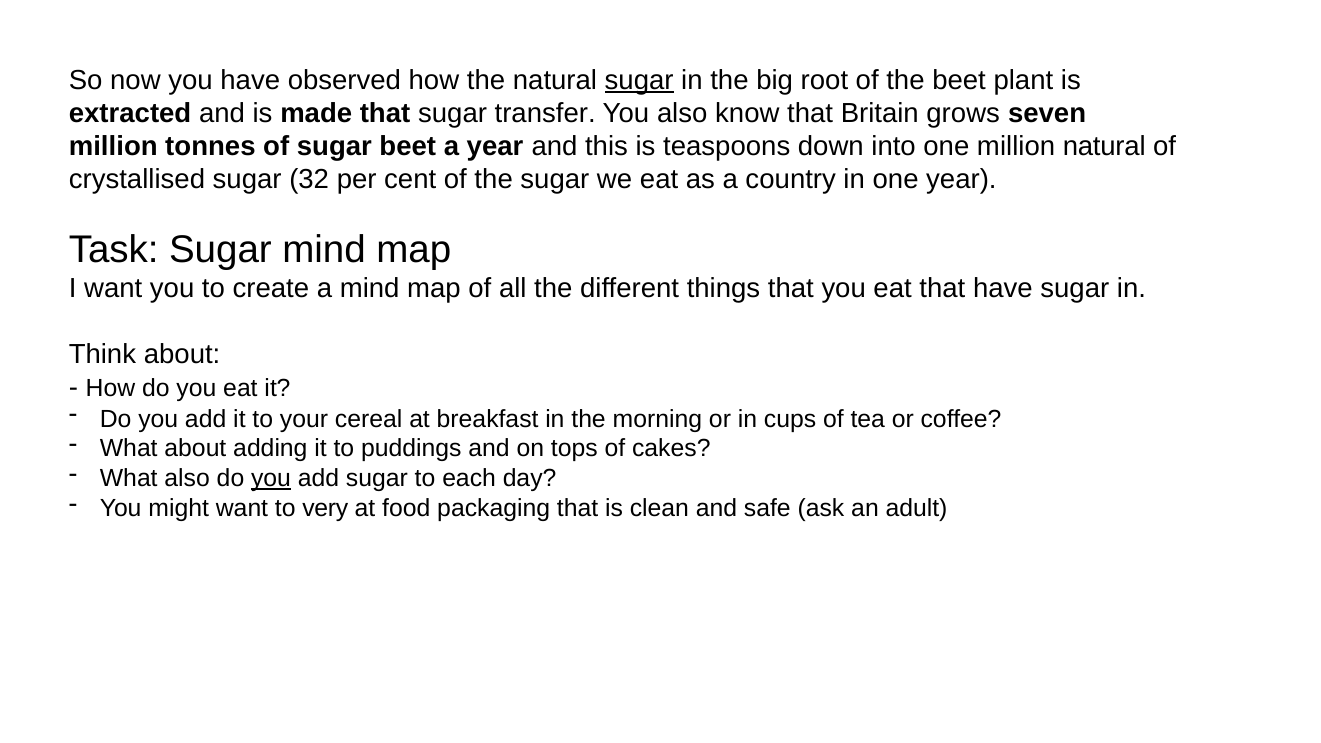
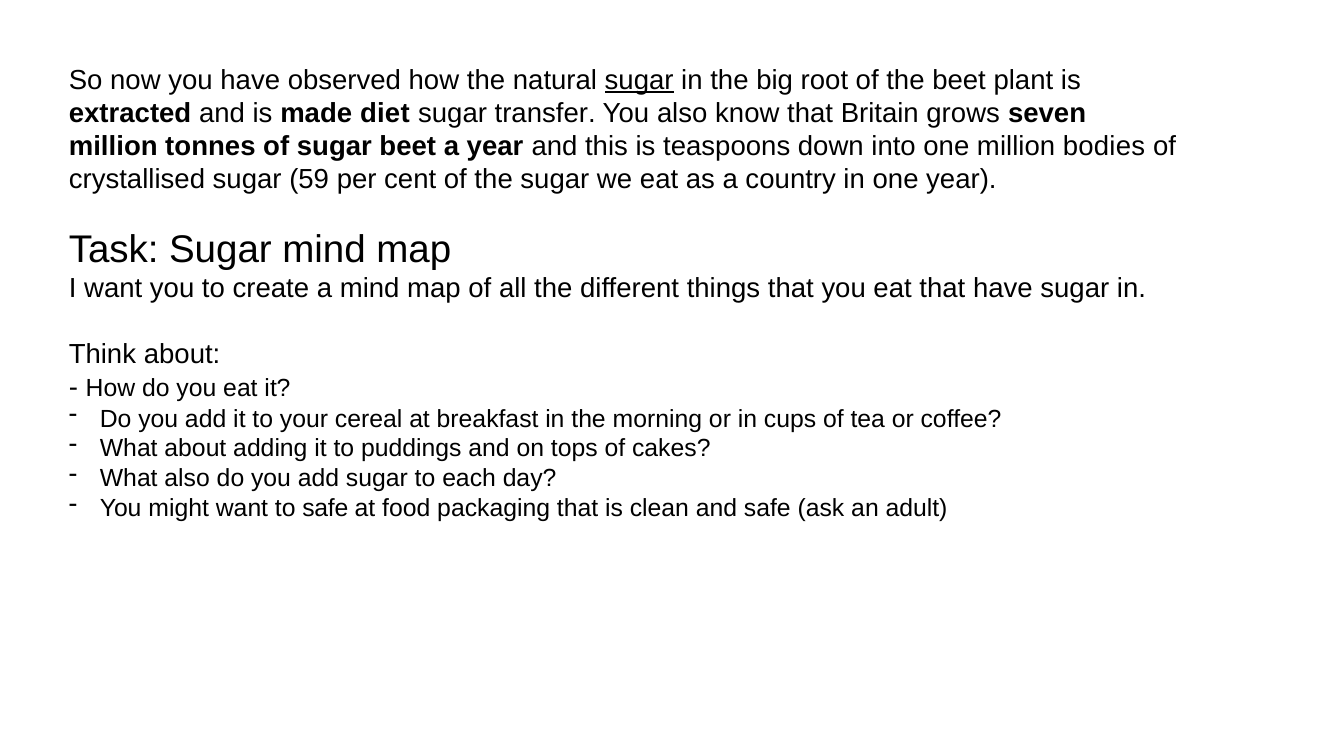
made that: that -> diet (385, 113)
million natural: natural -> bodies (1104, 147)
32: 32 -> 59 (309, 180)
you underline: present -> none (271, 478)
to very: very -> safe (325, 508)
